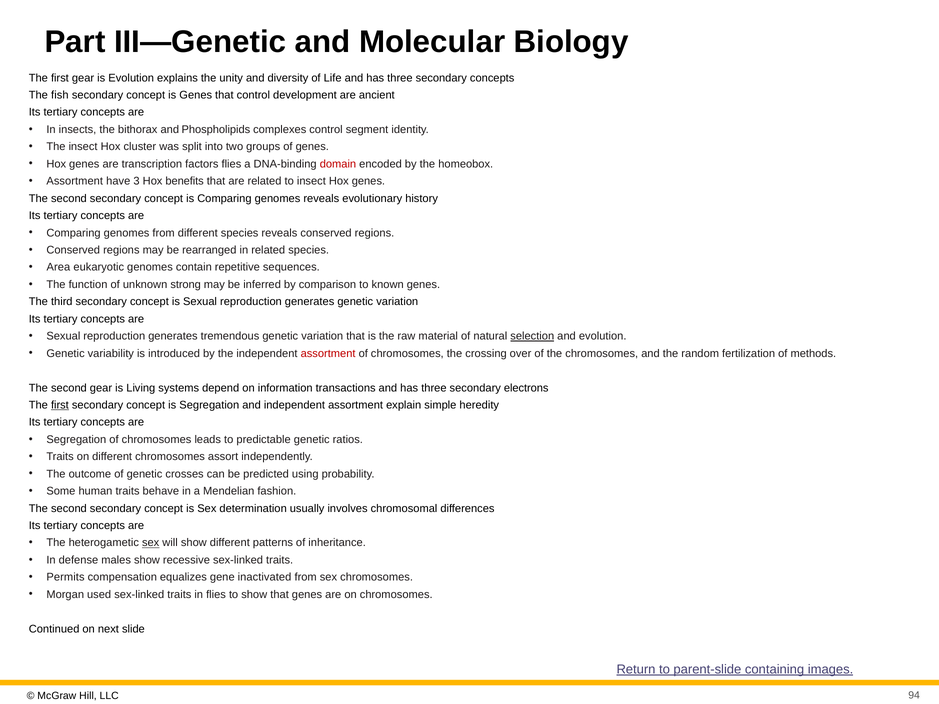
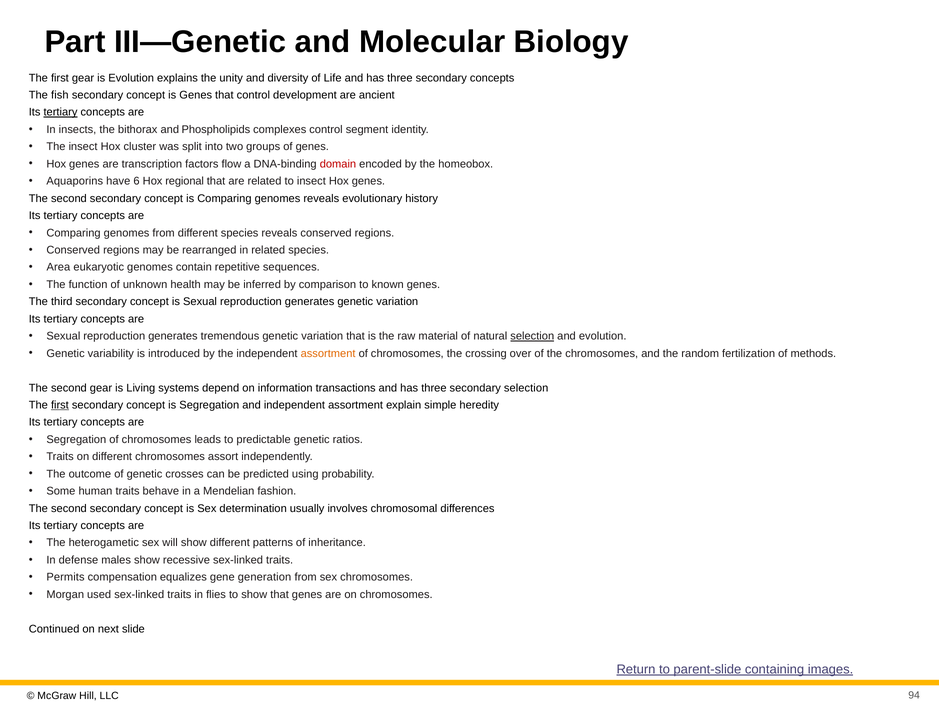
tertiary underline: none -> present (61, 112)
factors flies: flies -> flow (231, 164)
Assortment: Assortment -> Aquaporins (75, 181)
3: 3 -> 6 (136, 181)
benefits: benefits -> regional (185, 181)
strong: strong -> health (186, 285)
assortment colour: red -> orange (328, 354)
secondary electrons: electrons -> selection (526, 388)
sex underline: present -> none (151, 543)
inactivated: inactivated -> generation (265, 577)
